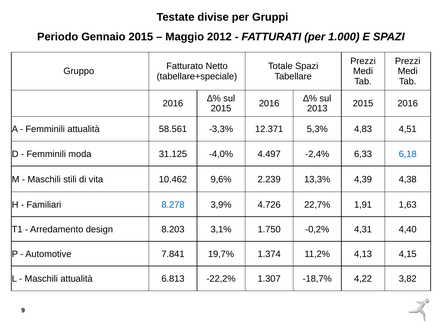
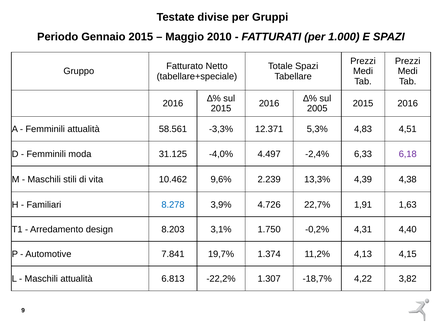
2012: 2012 -> 2010 (219, 37)
2013: 2013 -> 2005 (317, 108)
6,18 colour: blue -> purple (408, 154)
